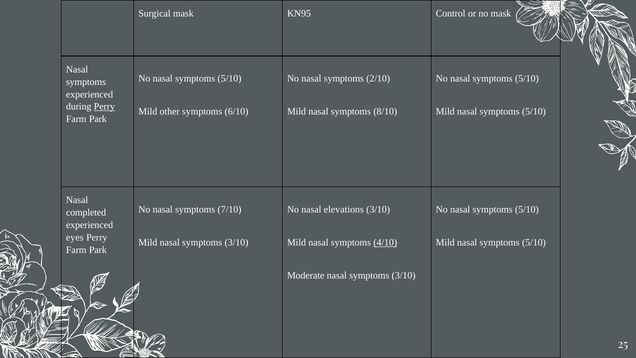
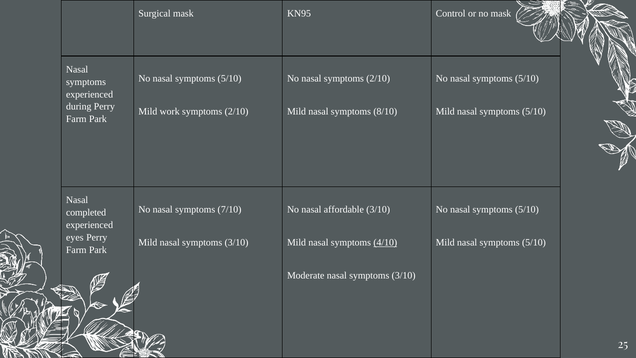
Perry underline: present -> none (104, 107)
other: other -> work (170, 111)
6/10: 6/10 -> 2/10 (237, 111)
elevations: elevations -> affordable (344, 209)
